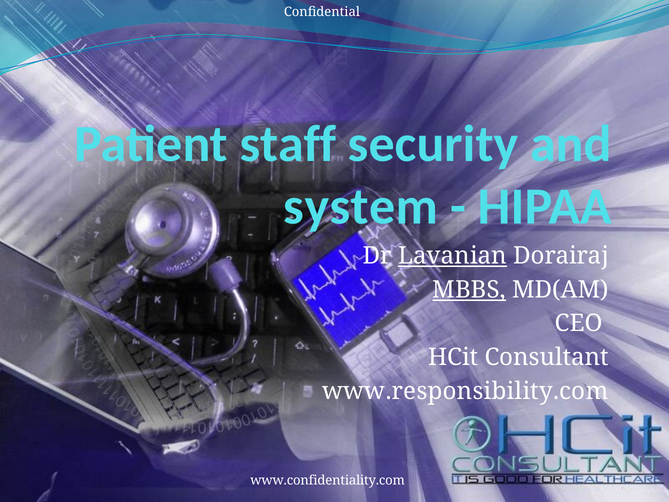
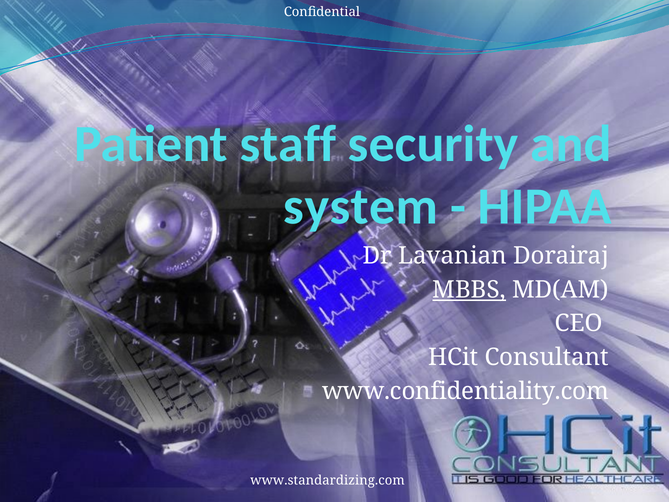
Lavanian underline: present -> none (453, 256)
www.responsibility.com: www.responsibility.com -> www.confidentiality.com (466, 391)
www.confidentiality.com: www.confidentiality.com -> www.standardizing.com (328, 480)
